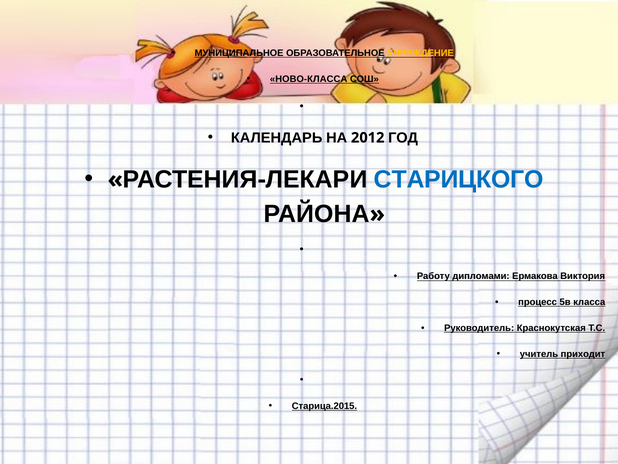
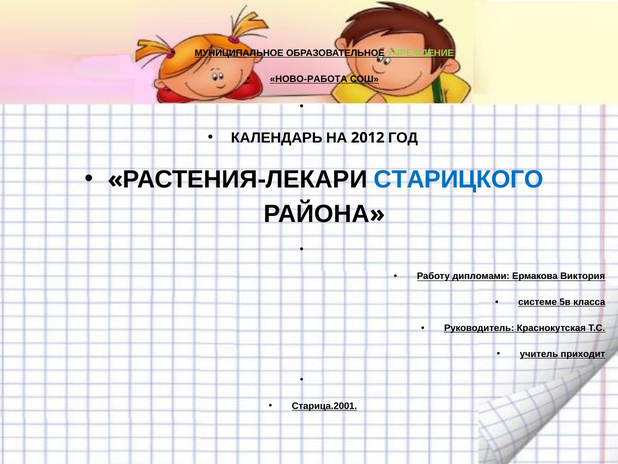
УЧРЕЖДЕНИЕ colour: yellow -> light green (421, 53)
НОВО-КЛАССА: НОВО-КЛАССА -> НОВО-РАБОТА (309, 79)
процесс: процесс -> системе (538, 302)
Старица.2015: Старица.2015 -> Старица.2001 (324, 406)
